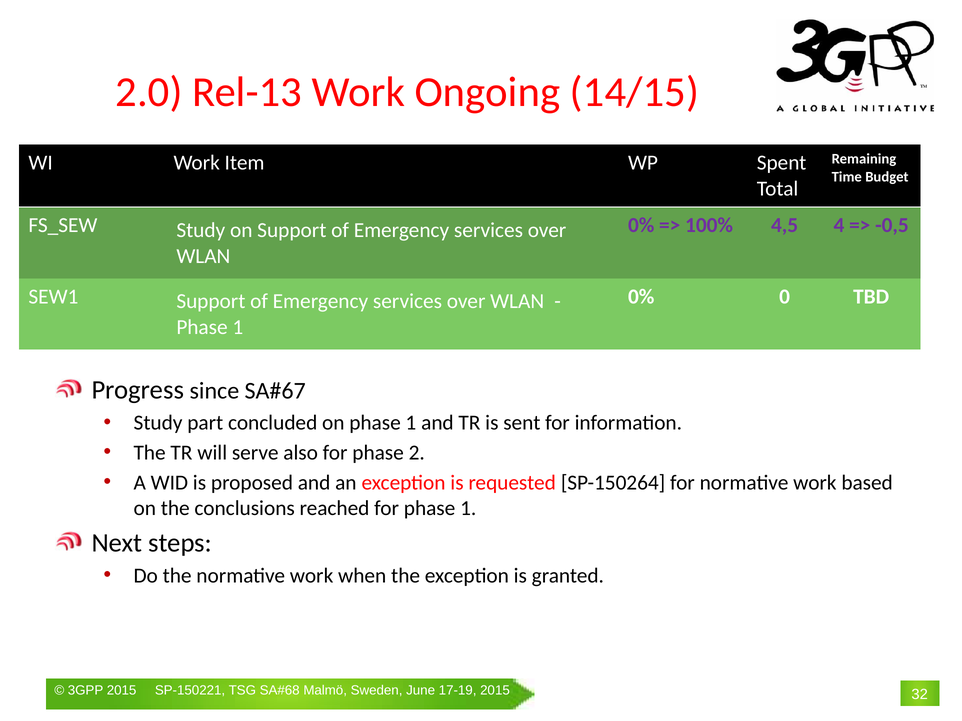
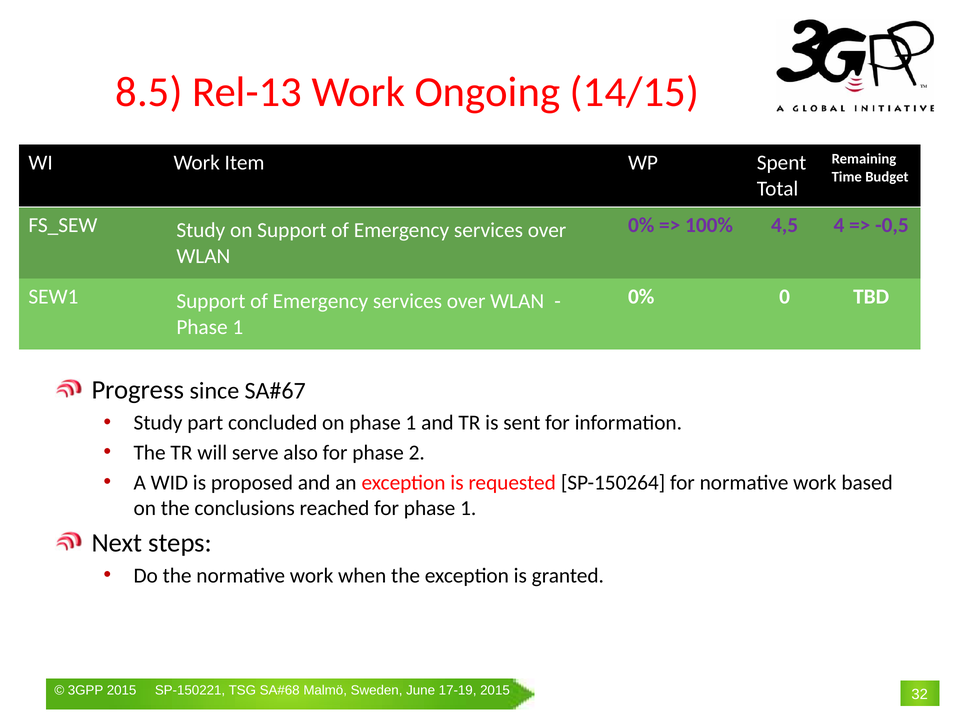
2.0: 2.0 -> 8.5 (149, 92)
